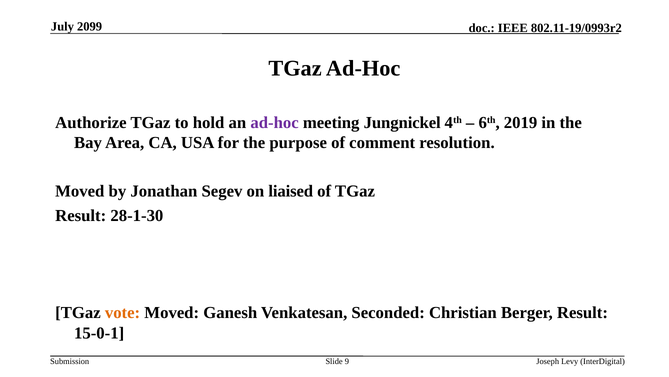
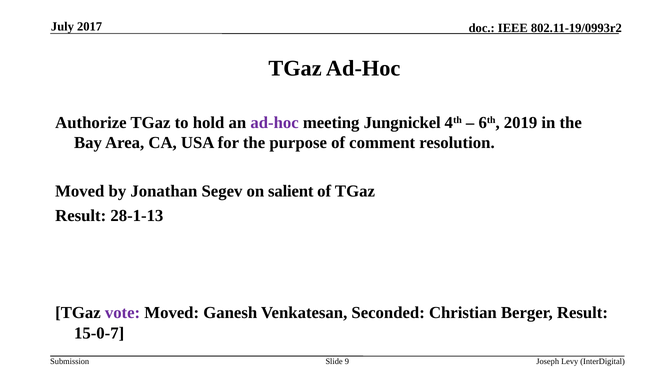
2099: 2099 -> 2017 (90, 27)
liaised: liaised -> salient (291, 191)
28-1-30: 28-1-30 -> 28-1-13 (137, 215)
vote colour: orange -> purple (123, 312)
15-0-1: 15-0-1 -> 15-0-7 (99, 332)
